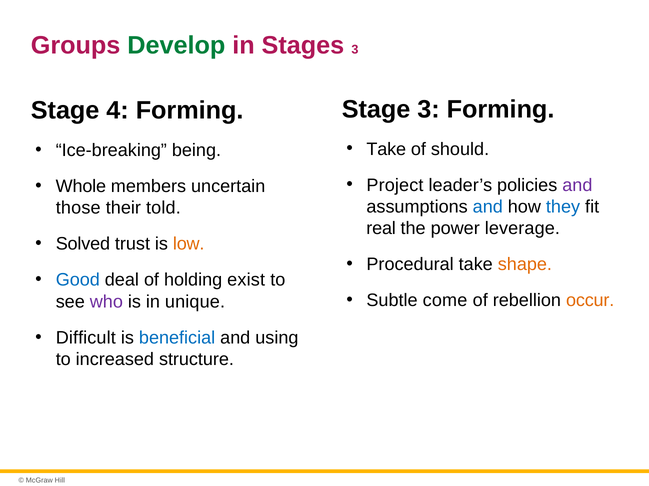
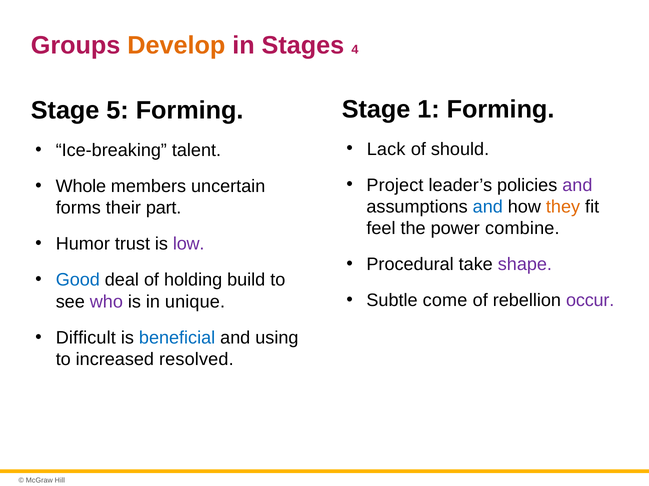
Develop colour: green -> orange (176, 46)
Stages 3: 3 -> 4 (355, 50)
Stage 3: 3 -> 1 (429, 109)
4: 4 -> 5 (118, 111)
Take: Take -> Lack (386, 149)
being: being -> talent (196, 151)
they colour: blue -> orange (563, 207)
those: those -> forms (78, 208)
told: told -> part (164, 208)
real: real -> feel (381, 229)
leverage: leverage -> combine (522, 229)
Solved: Solved -> Humor (83, 244)
low colour: orange -> purple (189, 244)
shape colour: orange -> purple (525, 265)
exist: exist -> build (246, 280)
occur colour: orange -> purple (590, 301)
structure: structure -> resolved (196, 360)
